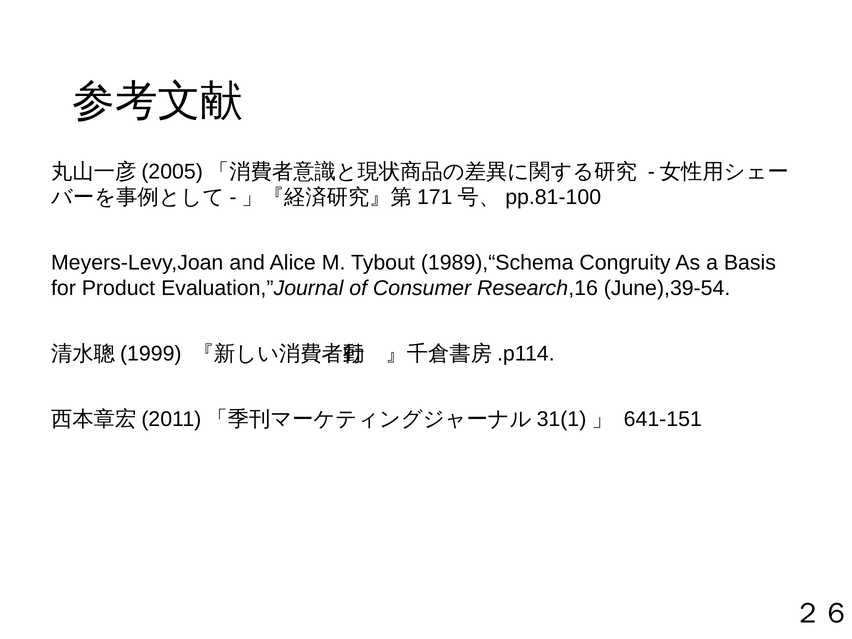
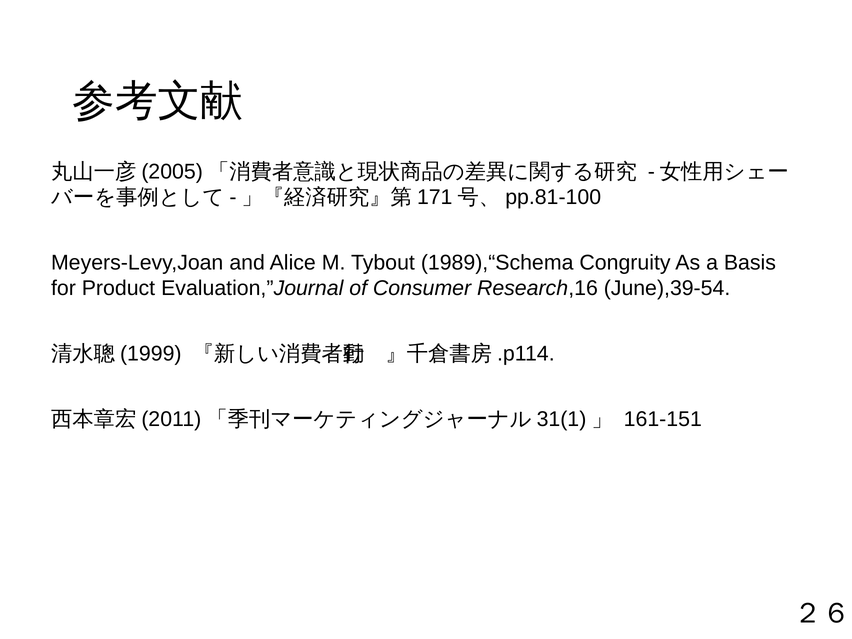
641-151: 641-151 -> 161-151 (663, 419)
